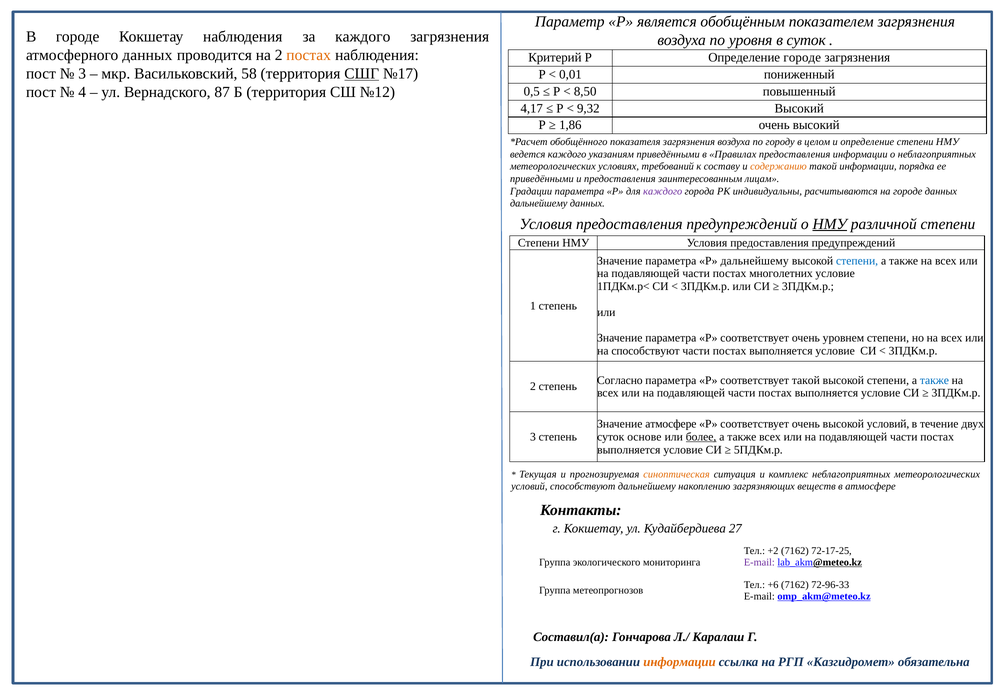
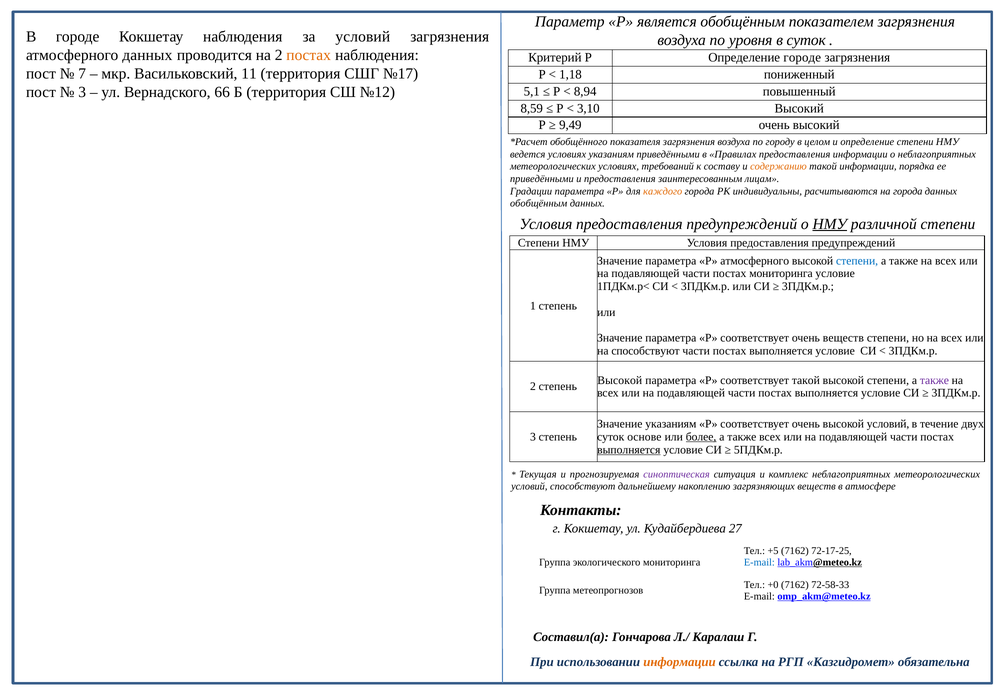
за каждого: каждого -> условий (363, 37)
3: 3 -> 7 (82, 74)
58: 58 -> 11 (249, 74)
СШГ underline: present -> none (362, 74)
0,01: 0,01 -> 1,18 (570, 75)
4: 4 -> 3 (82, 92)
87: 87 -> 66 (222, 92)
0,5: 0,5 -> 5,1 (532, 92)
8,50: 8,50 -> 8,94 (585, 92)
4,17: 4,17 -> 8,59 (532, 108)
9,32: 9,32 -> 3,10 (588, 108)
1,86: 1,86 -> 9,49 (570, 125)
ведется каждого: каждого -> условиях (567, 154)
каждого colour: purple -> orange (663, 191)
на городе: городе -> города (908, 191)
дальнейшему: дальнейшему -> обобщённым (539, 204)
Р дальнейшему: дальнейшему -> атмосферного (755, 261)
постах многолетних: многолетних -> мониторинга (781, 274)
очень уровнем: уровнем -> веществ (843, 338)
Согласно: Согласно -> Высокой (620, 381)
также colour: blue -> purple (934, 381)
Значение атмосфере: атмосфере -> указаниям (671, 424)
выполняется underline: none -> present (629, 450)
синоптическая colour: orange -> purple (677, 475)
+2: +2 -> +5 (773, 551)
E-mail colour: purple -> blue (759, 563)
+6: +6 -> +0 (773, 585)
72-96-33: 72-96-33 -> 72-58-33 (830, 585)
